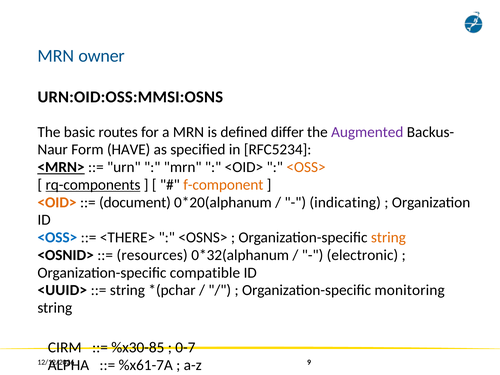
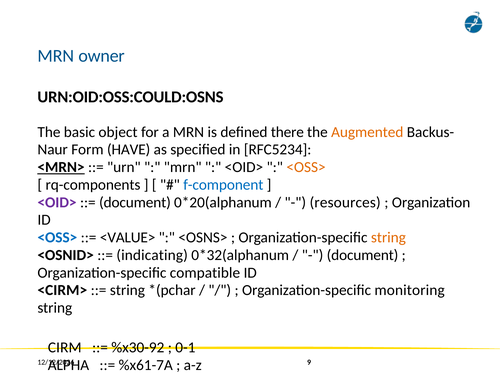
URN:OID:OSS:MMSI:OSNS: URN:OID:OSS:MMSI:OSNS -> URN:OID:OSS:COULD:OSNS (130, 97)
routes: routes -> object (118, 132)
differ: differ -> there (287, 132)
Augmented colour: purple -> orange (367, 132)
rq-components underline: present -> none (93, 185)
f-component colour: orange -> blue (223, 185)
<OID> colour: orange -> purple (57, 202)
indicating: indicating -> resources (345, 202)
<THERE>: <THERE> -> <VALUE> (128, 237)
resources: resources -> indicating (152, 255)
electronic: electronic -> document (363, 255)
<UUID>: <UUID> -> <CIRM> (62, 290)
%x30-85: %x30-85 -> %x30-92 (138, 347)
0-7: 0-7 -> 0-1 (185, 347)
